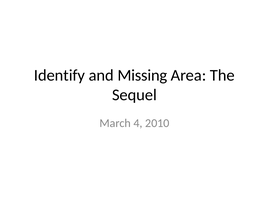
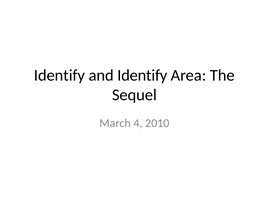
and Missing: Missing -> Identify (142, 76)
